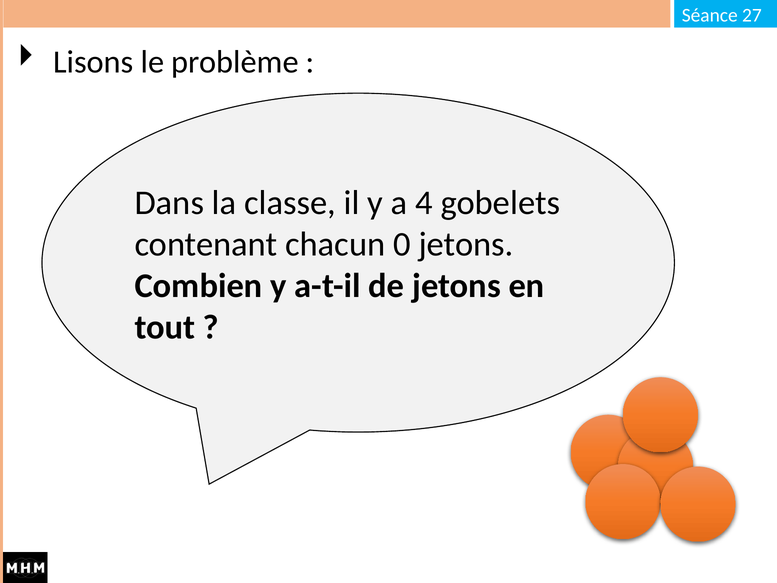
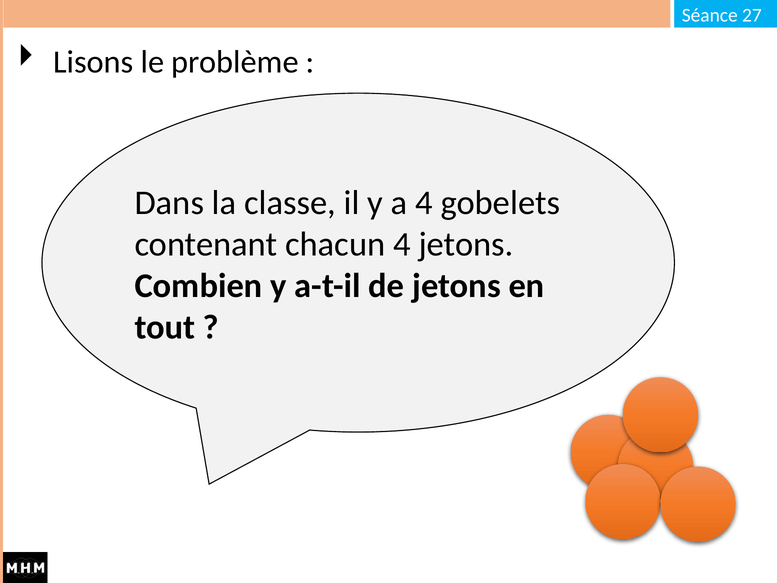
chacun 0: 0 -> 4 (402, 244)
